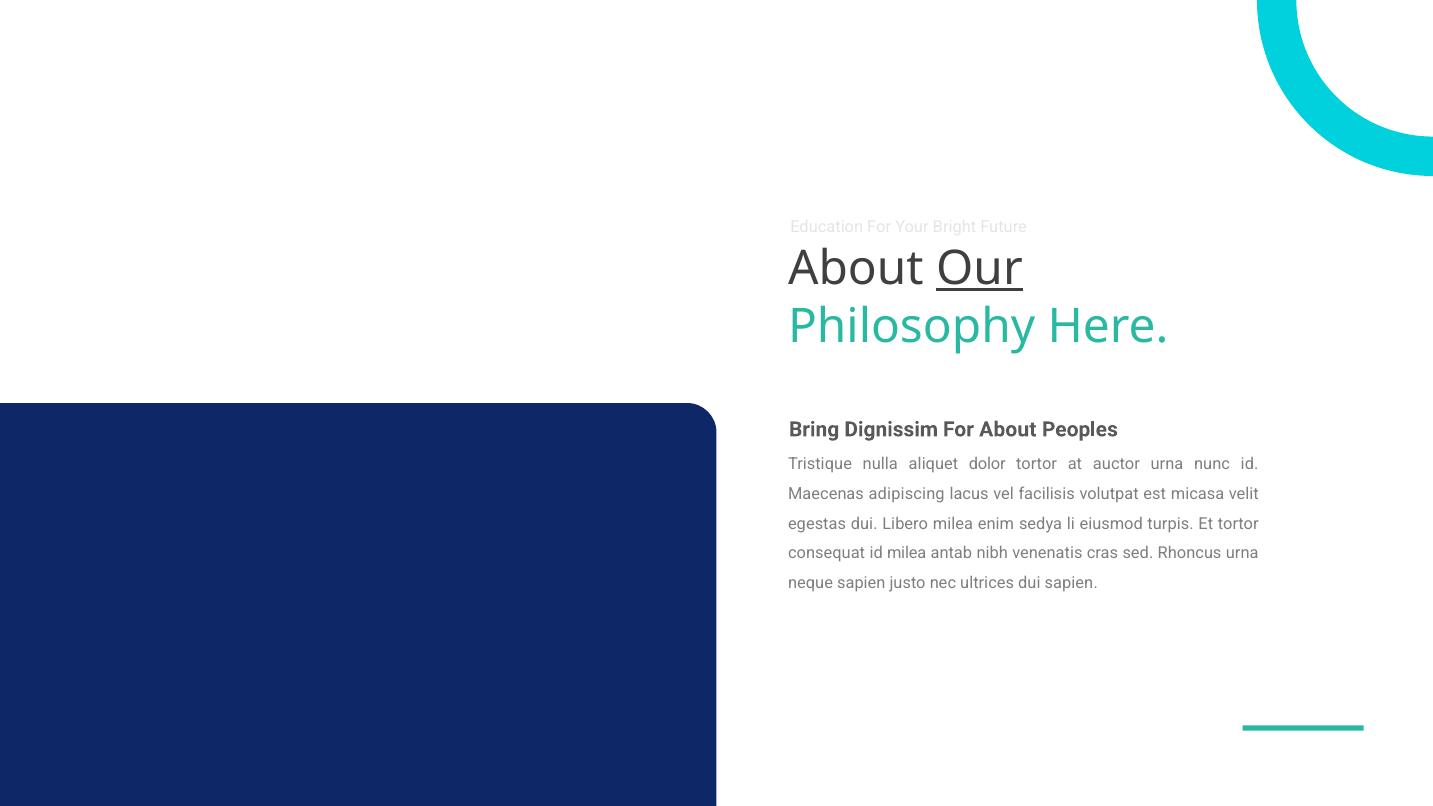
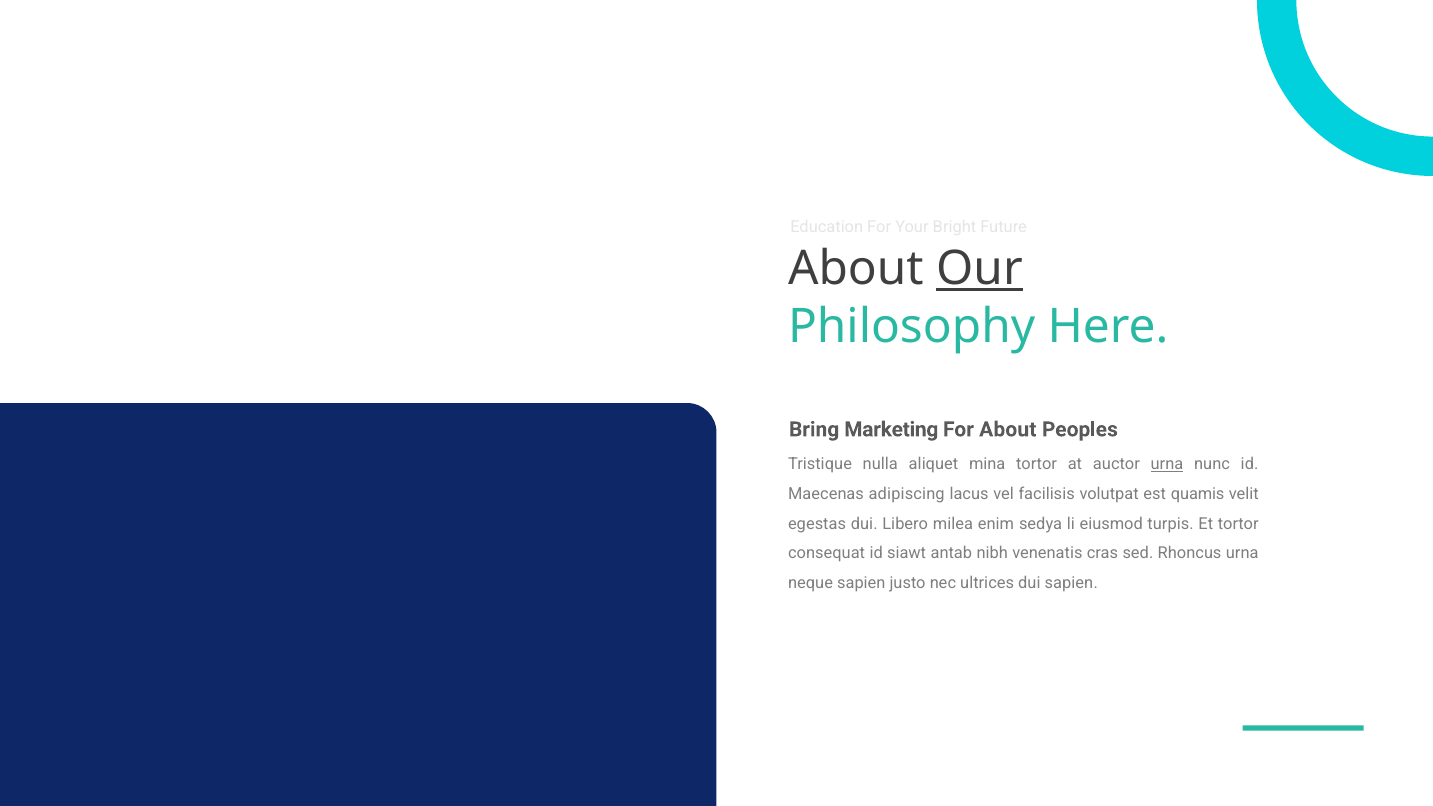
Dignissim: Dignissim -> Marketing (891, 429)
dolor: dolor -> mina (987, 465)
urna underline: none -> present (1167, 465)
micasa: micasa -> quamis (1198, 494)
id milea: milea -> siawt (907, 553)
